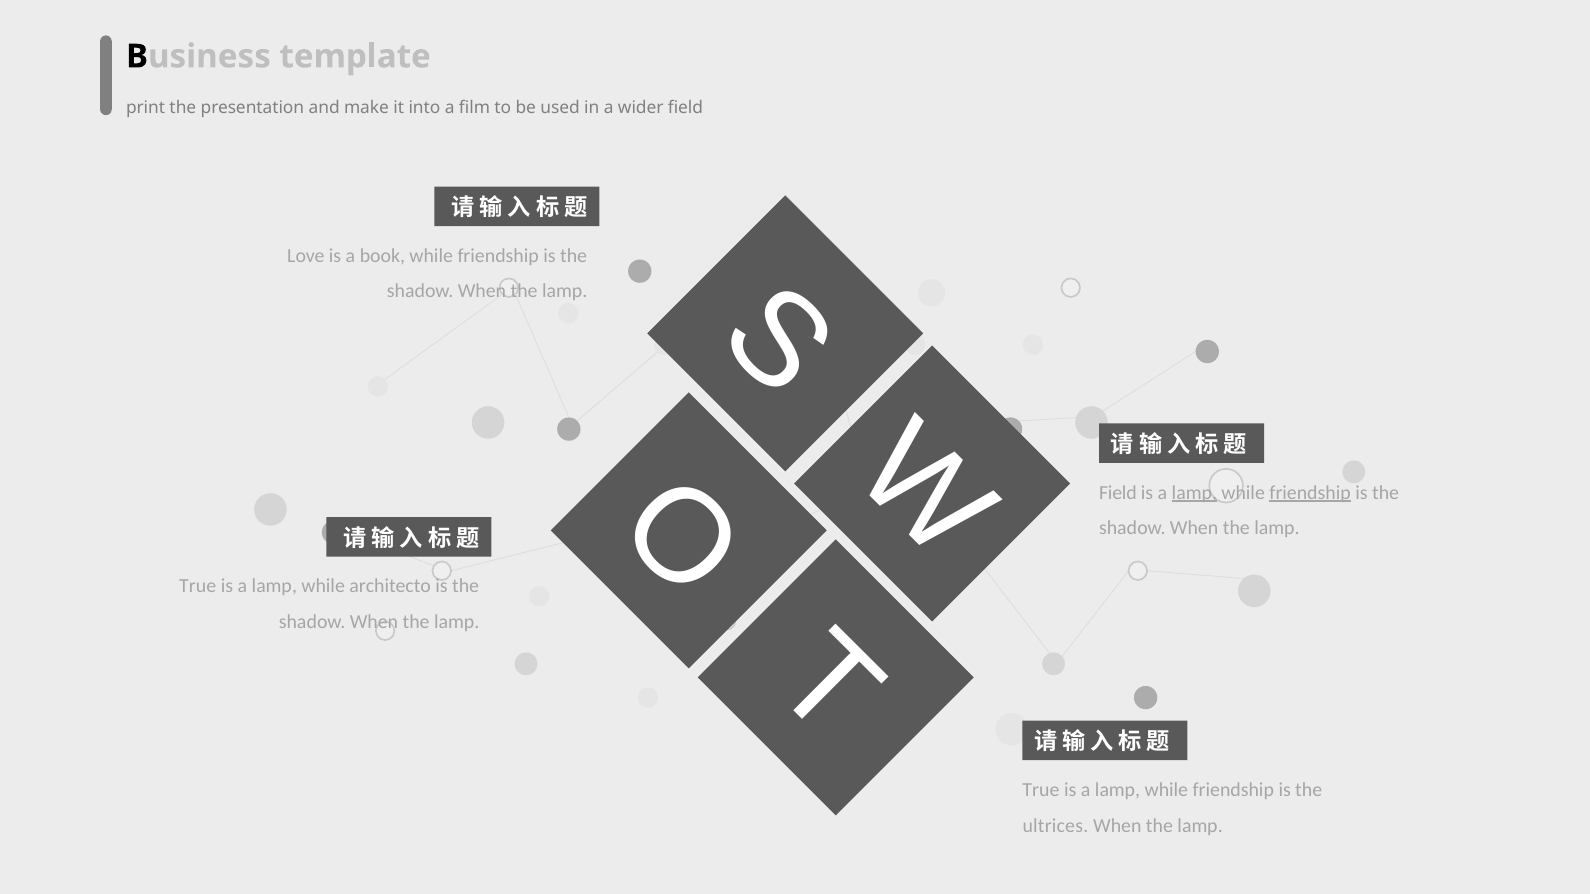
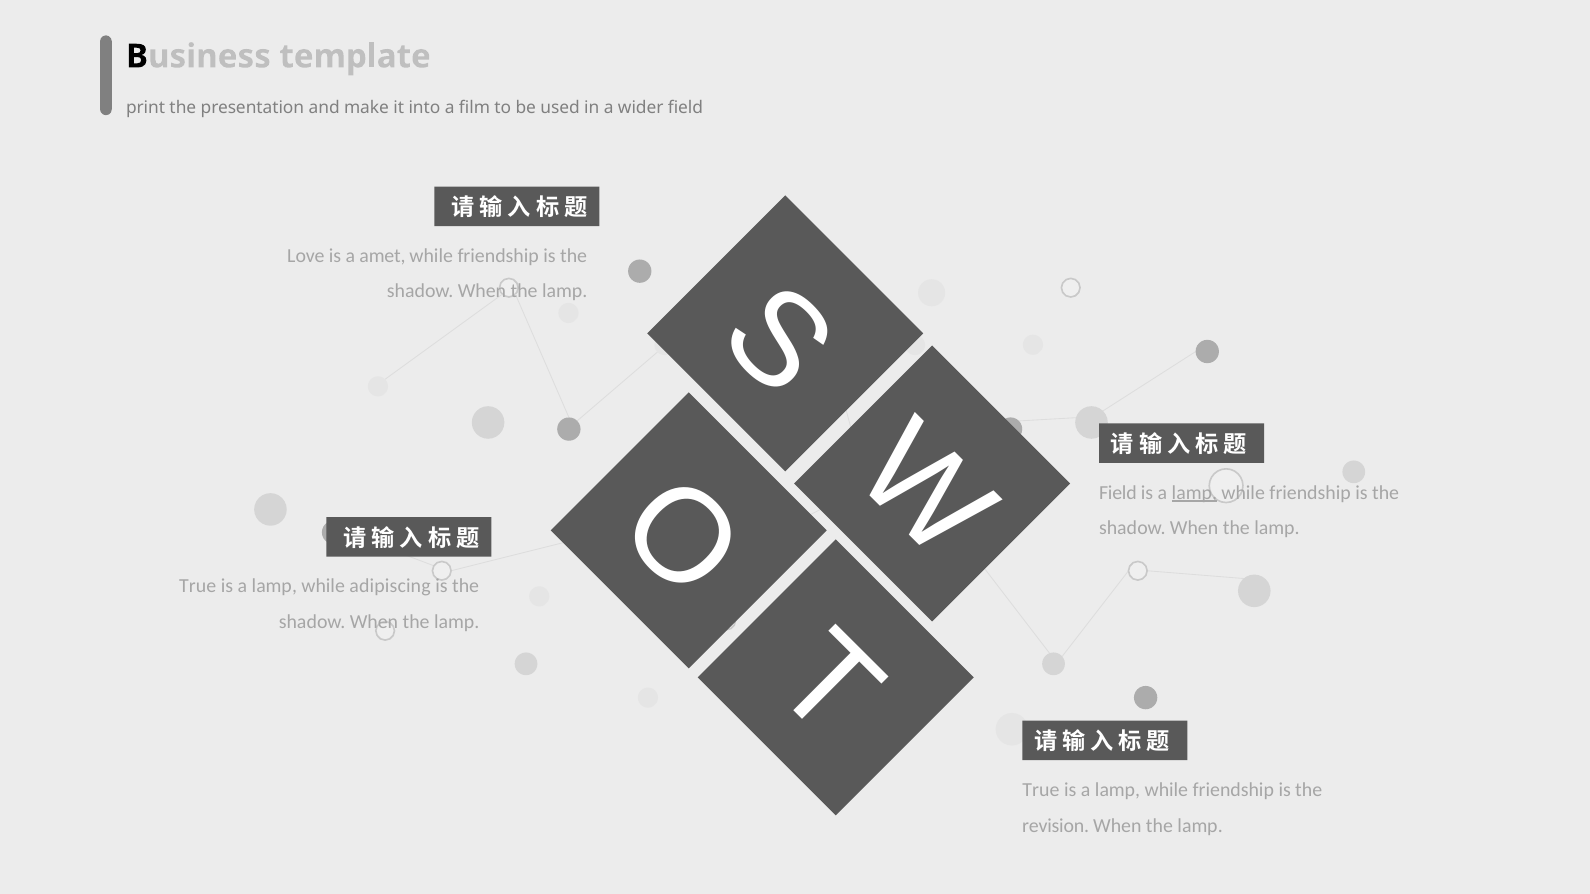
book: book -> amet (382, 256)
friendship underline: present -> none (1310, 493)
architecto: architecto -> adipiscing (390, 586)
ultrices: ultrices -> revision (1056, 826)
